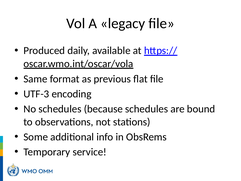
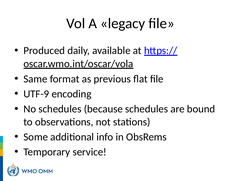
UTF-3: UTF-3 -> UTF-9 (36, 94)
